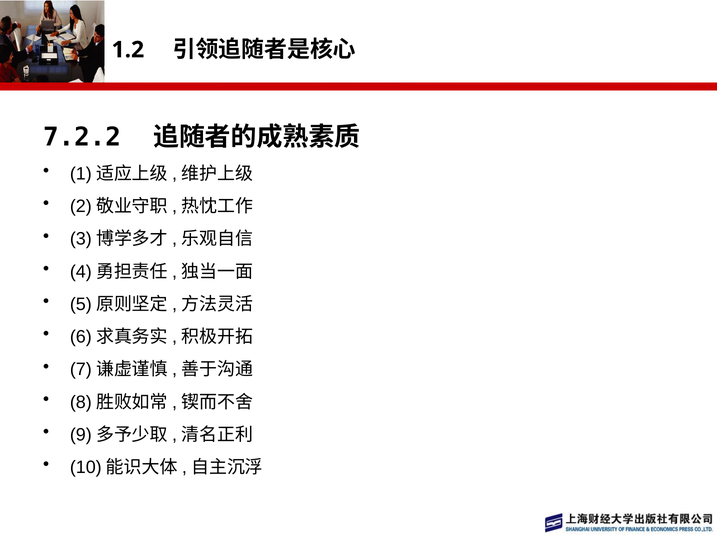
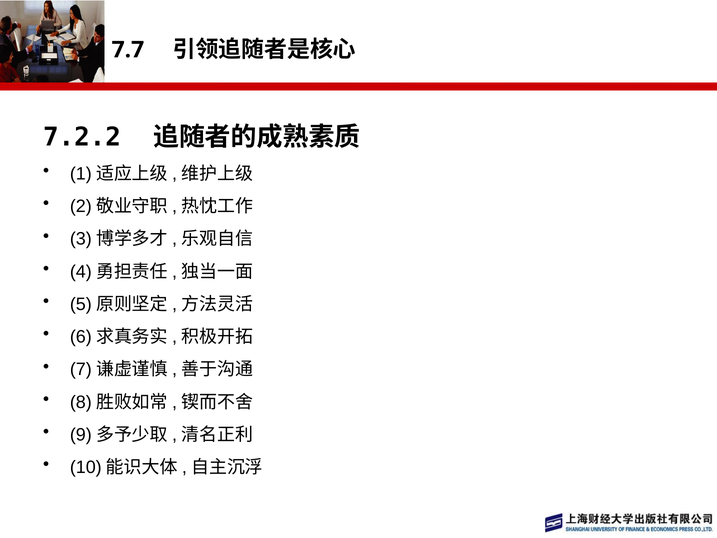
1.2: 1.2 -> 7.7 (128, 50)
